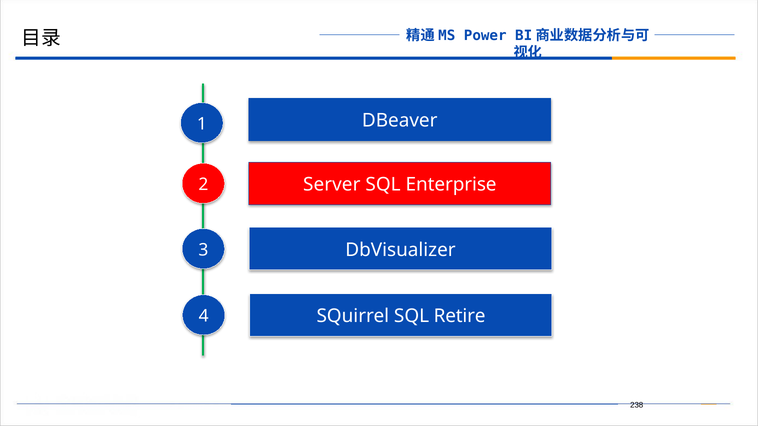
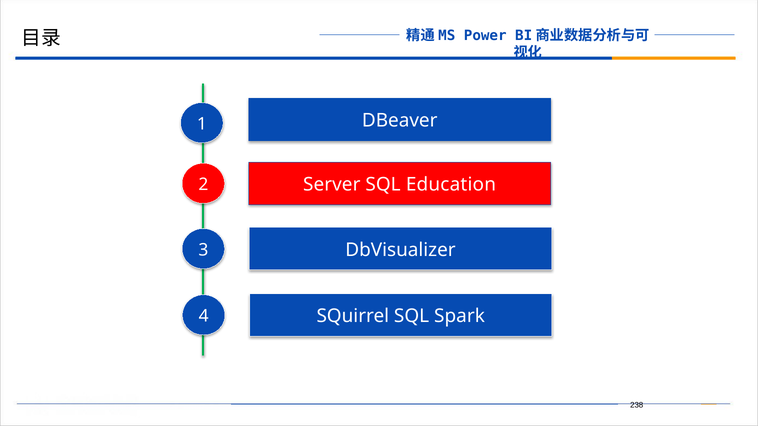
Enterprise: Enterprise -> Education (451, 185)
Retire: Retire -> Spark (459, 316)
